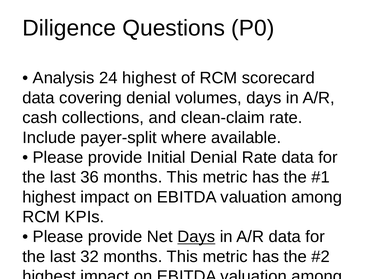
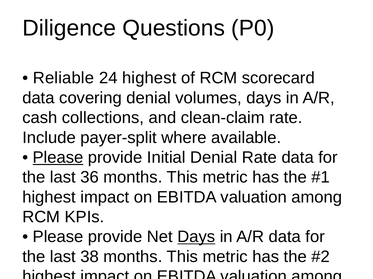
Analysis: Analysis -> Reliable (63, 78)
Please underline: none -> present (58, 158)
32: 32 -> 38 (90, 257)
